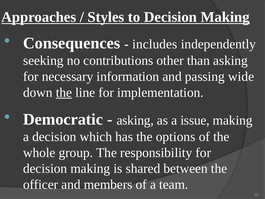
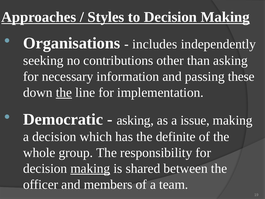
Consequences: Consequences -> Organisations (72, 43)
wide: wide -> these (241, 76)
options: options -> definite (176, 137)
making underline: none -> present (90, 168)
